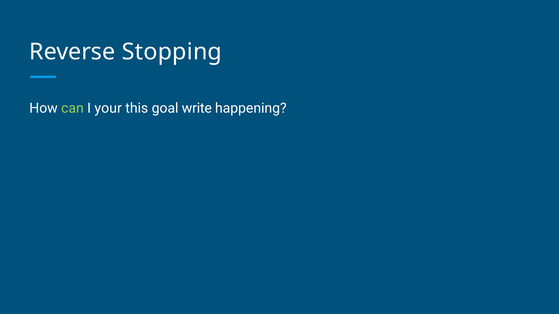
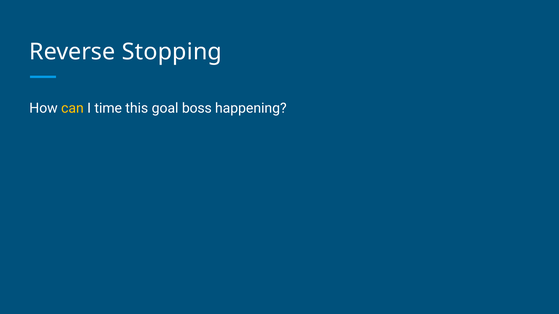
can colour: light green -> yellow (72, 109)
your: your -> time (108, 109)
write: write -> boss (197, 109)
